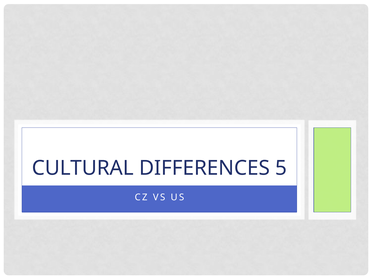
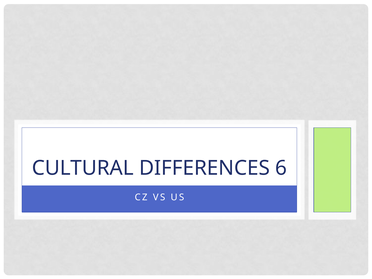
5: 5 -> 6 (281, 168)
